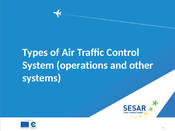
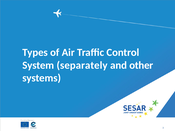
operations: operations -> separately (82, 65)
